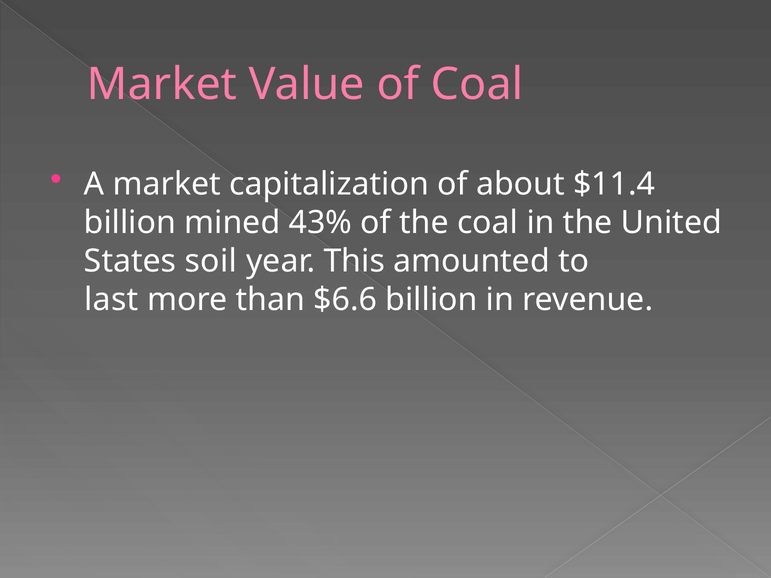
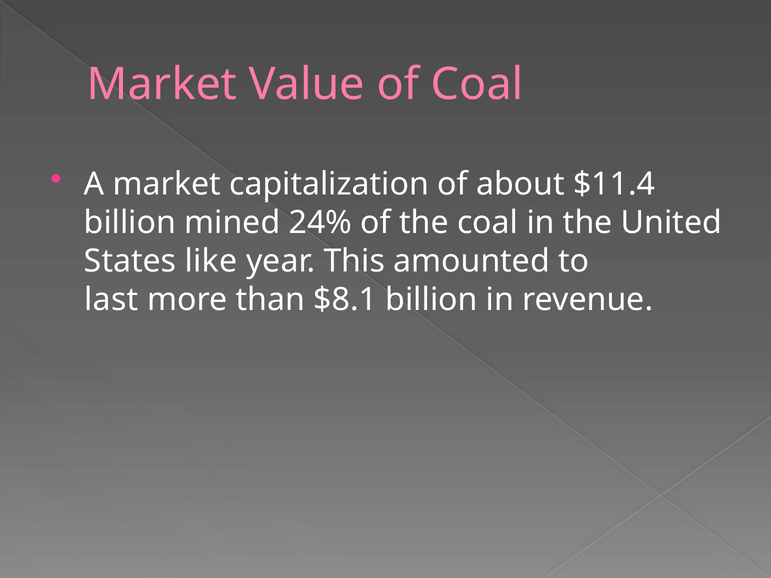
43%: 43% -> 24% (320, 223)
soil: soil -> like (211, 261)
$6.6: $6.6 -> $8.1 (345, 300)
